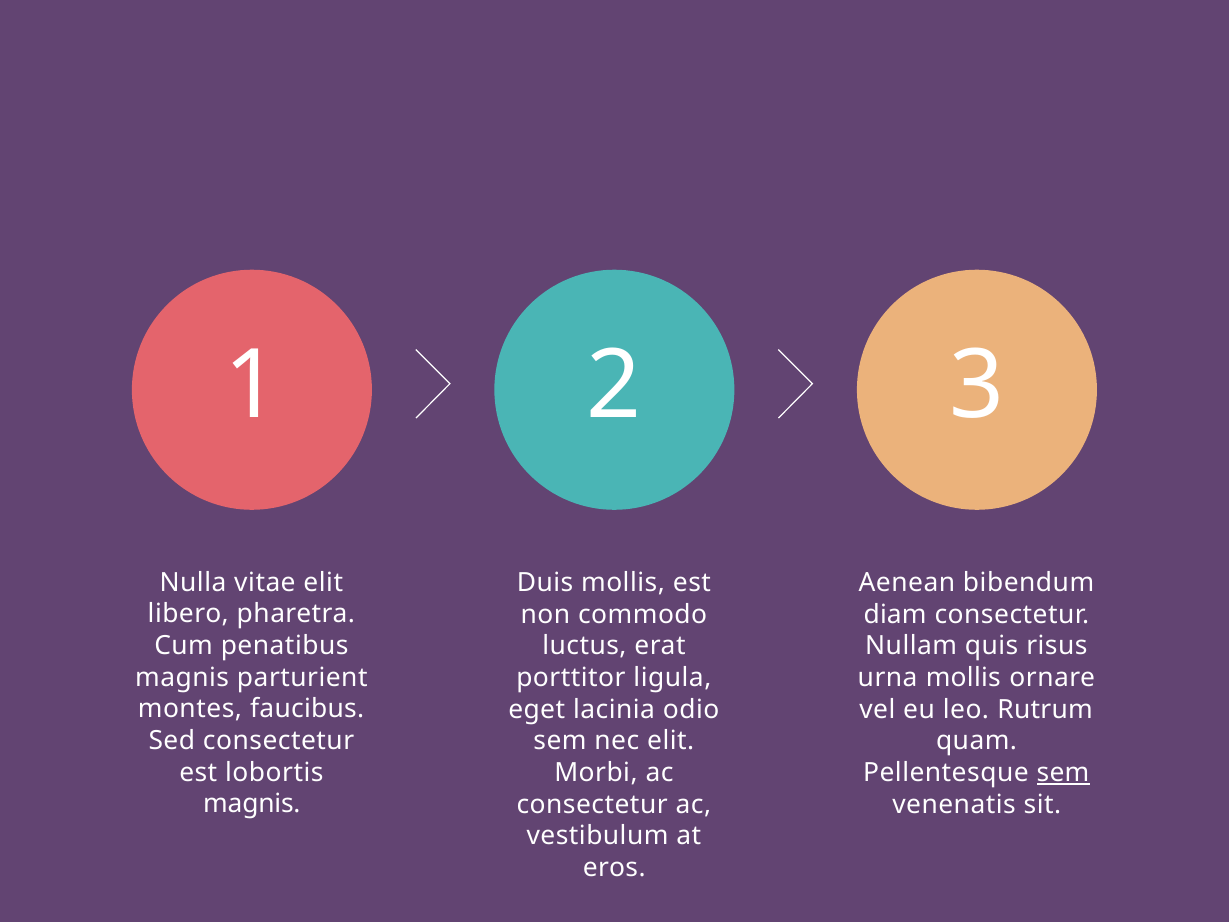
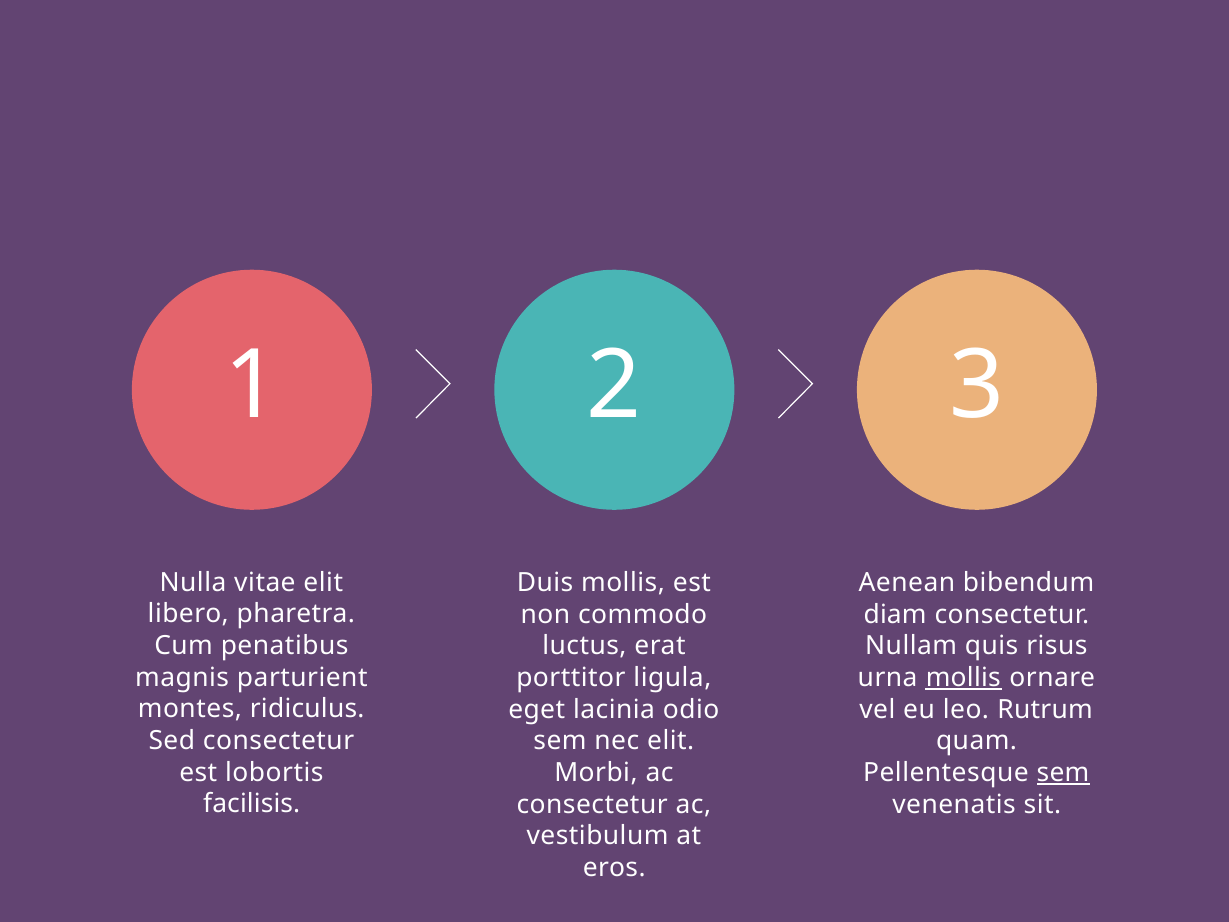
mollis underline: none -> present (963, 678)
faucibus: faucibus -> ridiculus (307, 709)
magnis: magnis -> facilisis (252, 804)
